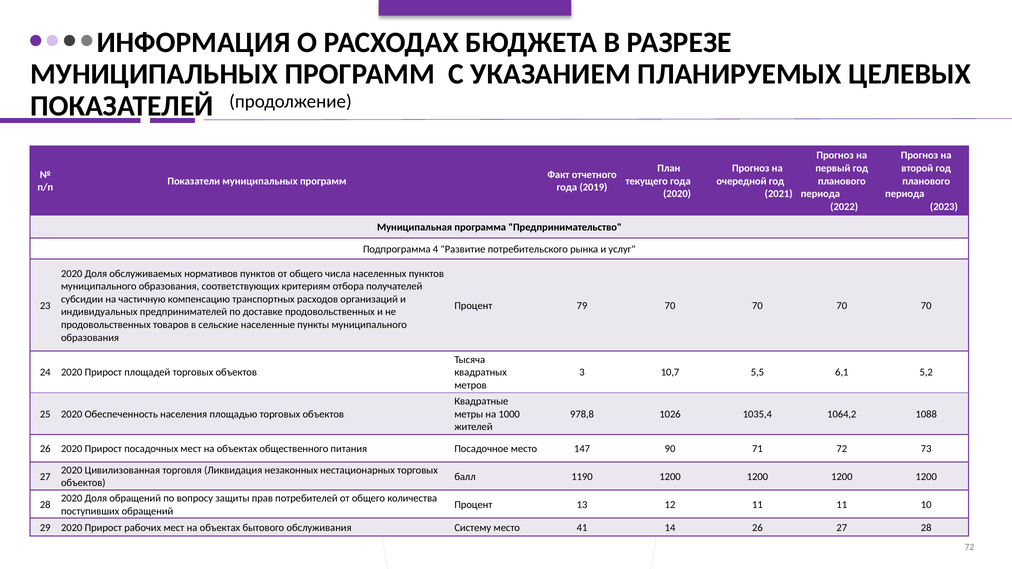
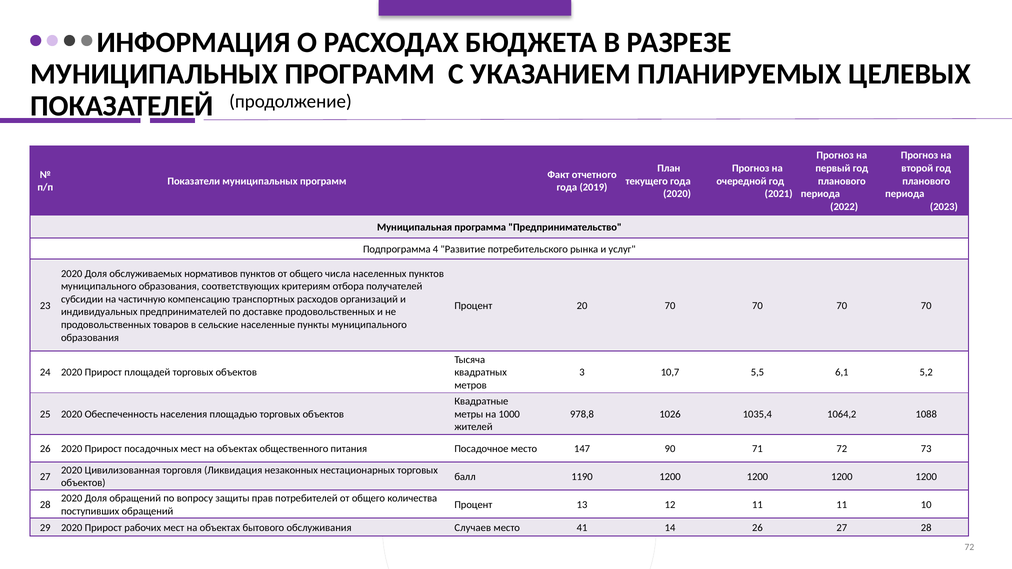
79: 79 -> 20 (582, 306)
Систему: Систему -> Случаев (473, 528)
